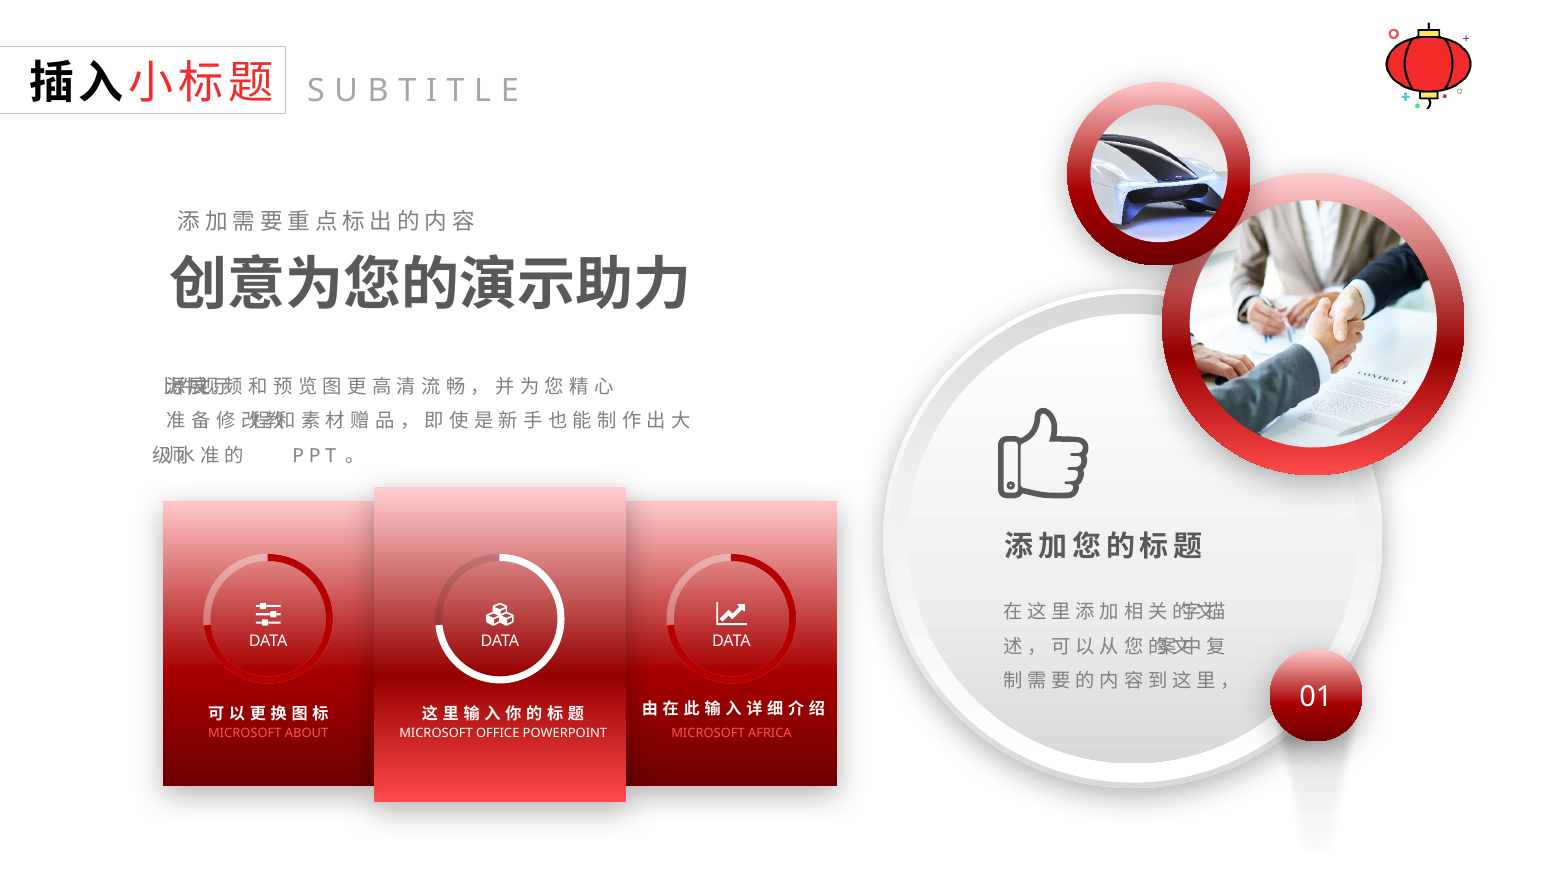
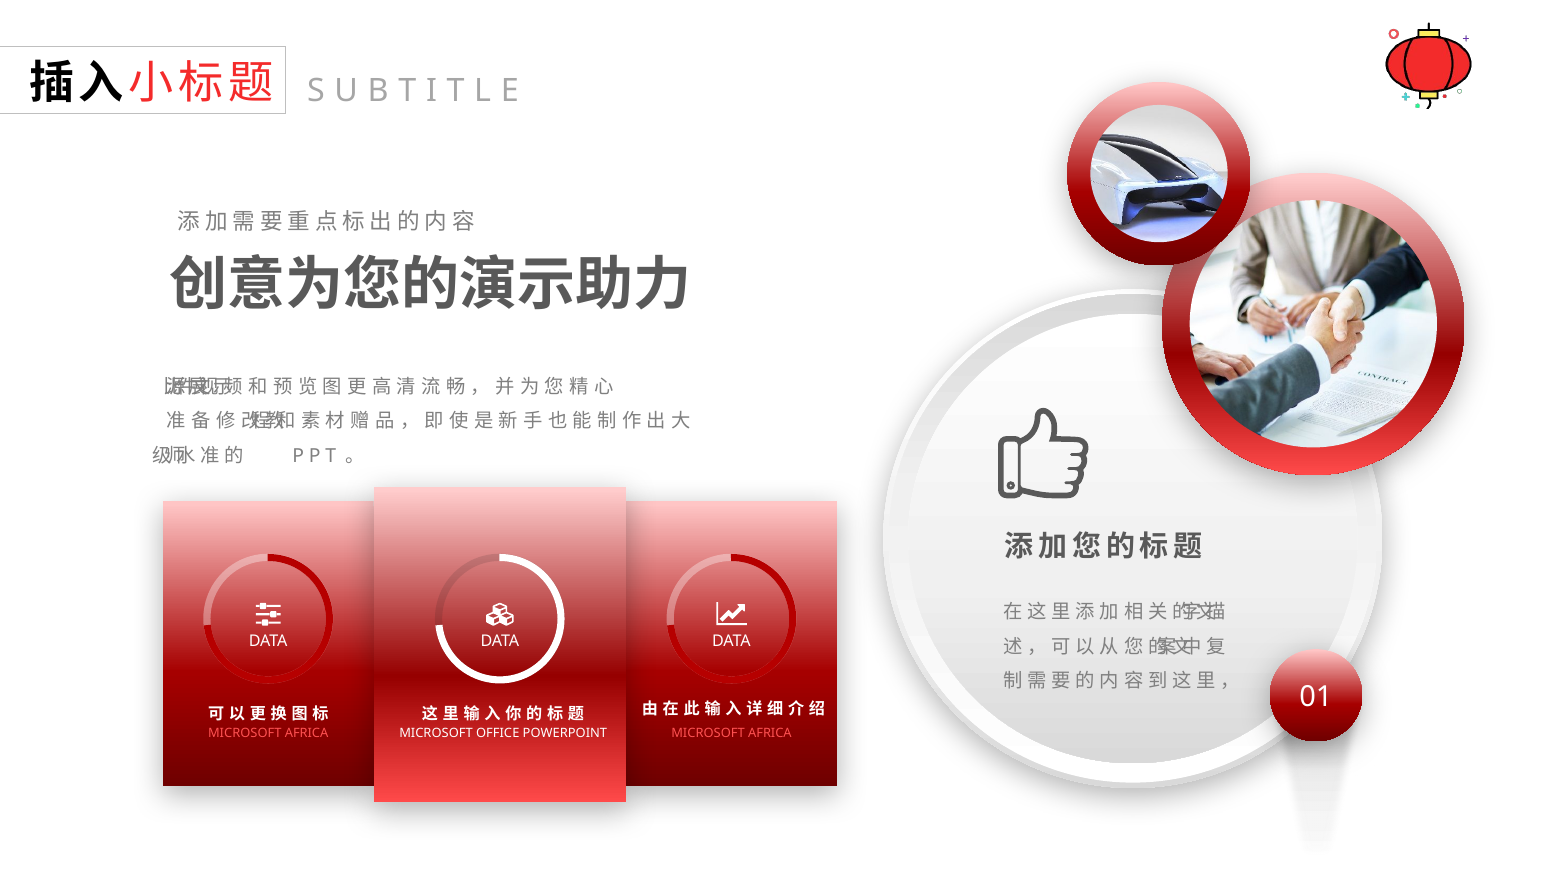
ABOUT: ABOUT -> AFRICA (307, 733)
